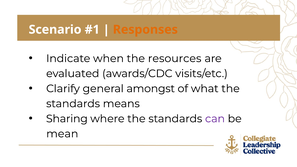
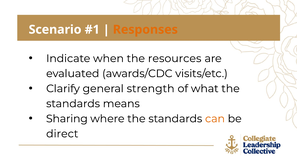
amongst: amongst -> strength (151, 89)
can colour: purple -> orange (215, 119)
mean: mean -> direct (62, 134)
